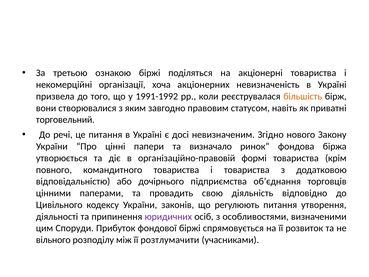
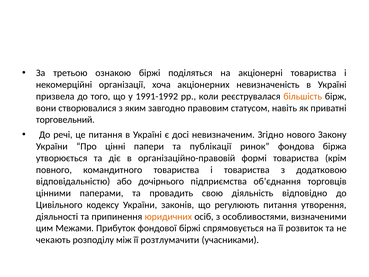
визначало: визначало -> публікації (211, 146)
юридичних colour: purple -> orange (168, 216)
Споруди: Споруди -> Межами (75, 228)
вільного: вільного -> чекають (53, 240)
